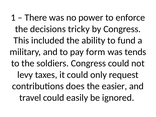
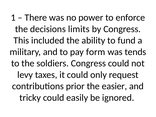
tricky: tricky -> limits (79, 29)
does: does -> prior (75, 86)
travel: travel -> tricky (30, 98)
